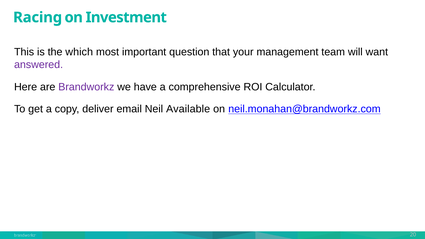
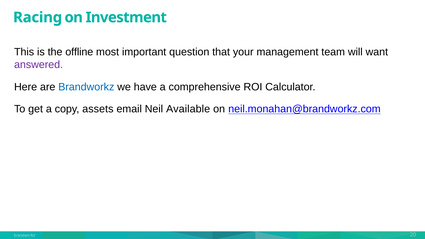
which: which -> offline (79, 52)
Brandworkz colour: purple -> blue (86, 87)
deliver: deliver -> assets (98, 109)
